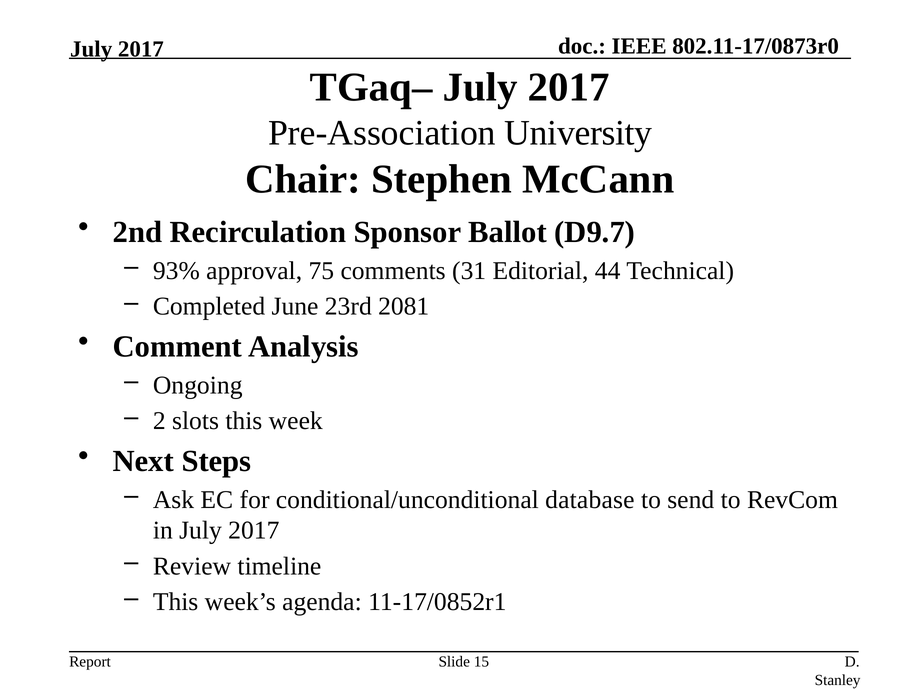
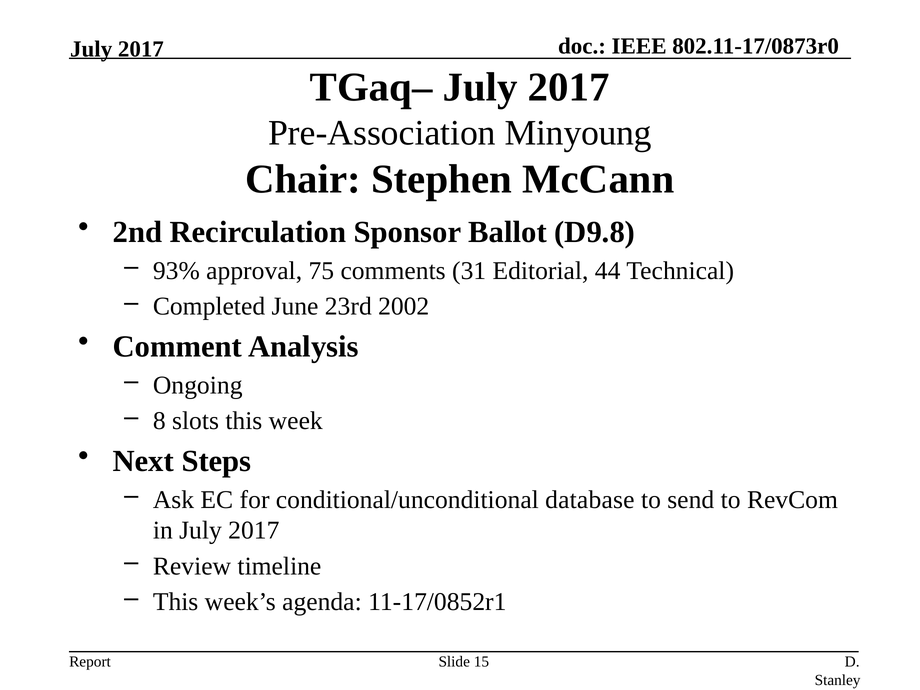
University: University -> Minyoung (578, 133)
D9.7: D9.7 -> D9.8 (595, 232)
2081: 2081 -> 2002 (404, 306)
2: 2 -> 8 (159, 421)
